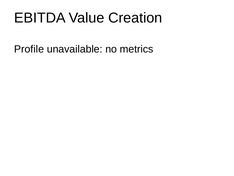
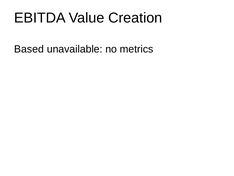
Profile: Profile -> Based (29, 49)
